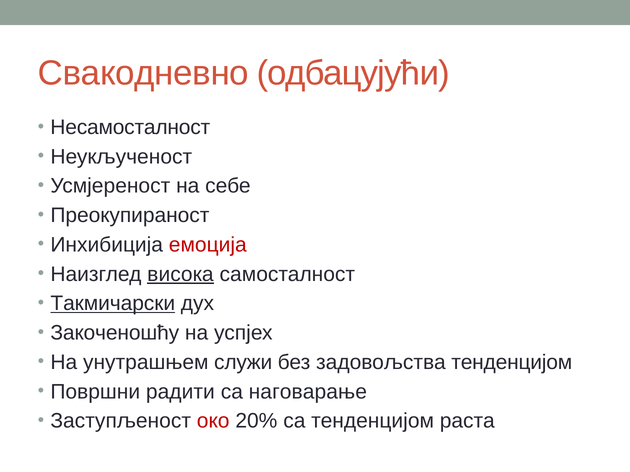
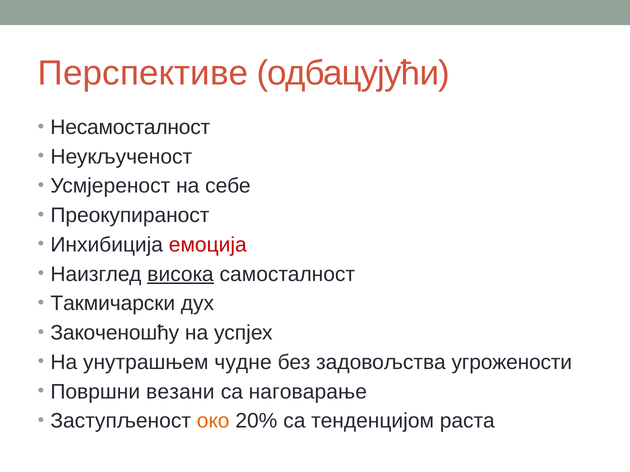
Свакодневно: Свакодневно -> Перспективе (143, 73)
Такмичарски underline: present -> none (113, 304)
служи: служи -> чудне (243, 363)
задовољства тенденцијом: тенденцијом -> угрожености (512, 363)
радити: радити -> везани (180, 392)
око colour: red -> orange (213, 421)
